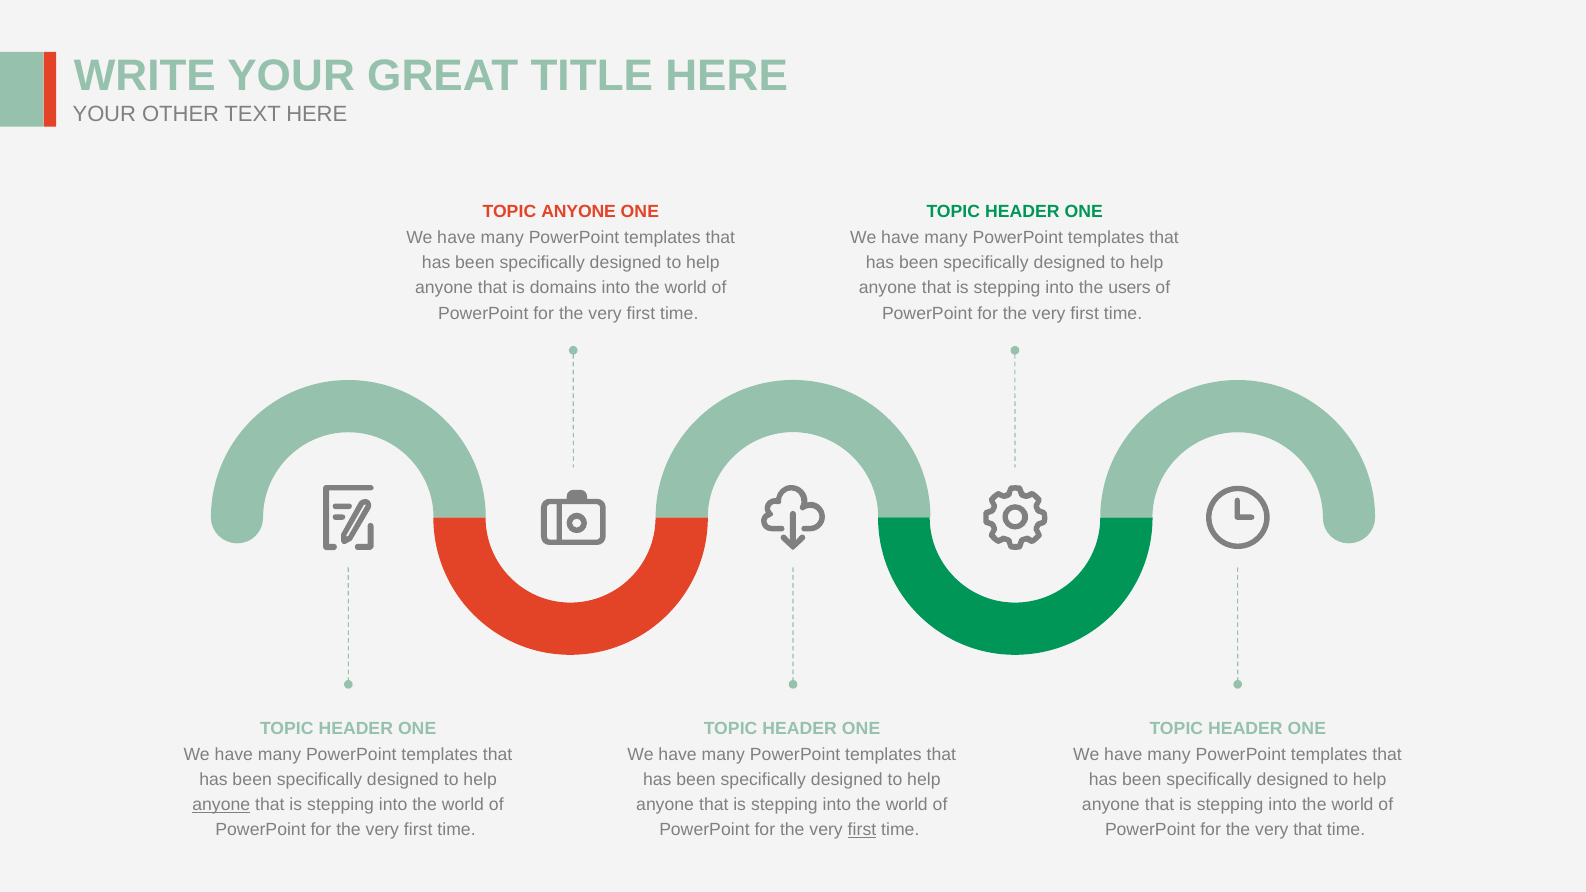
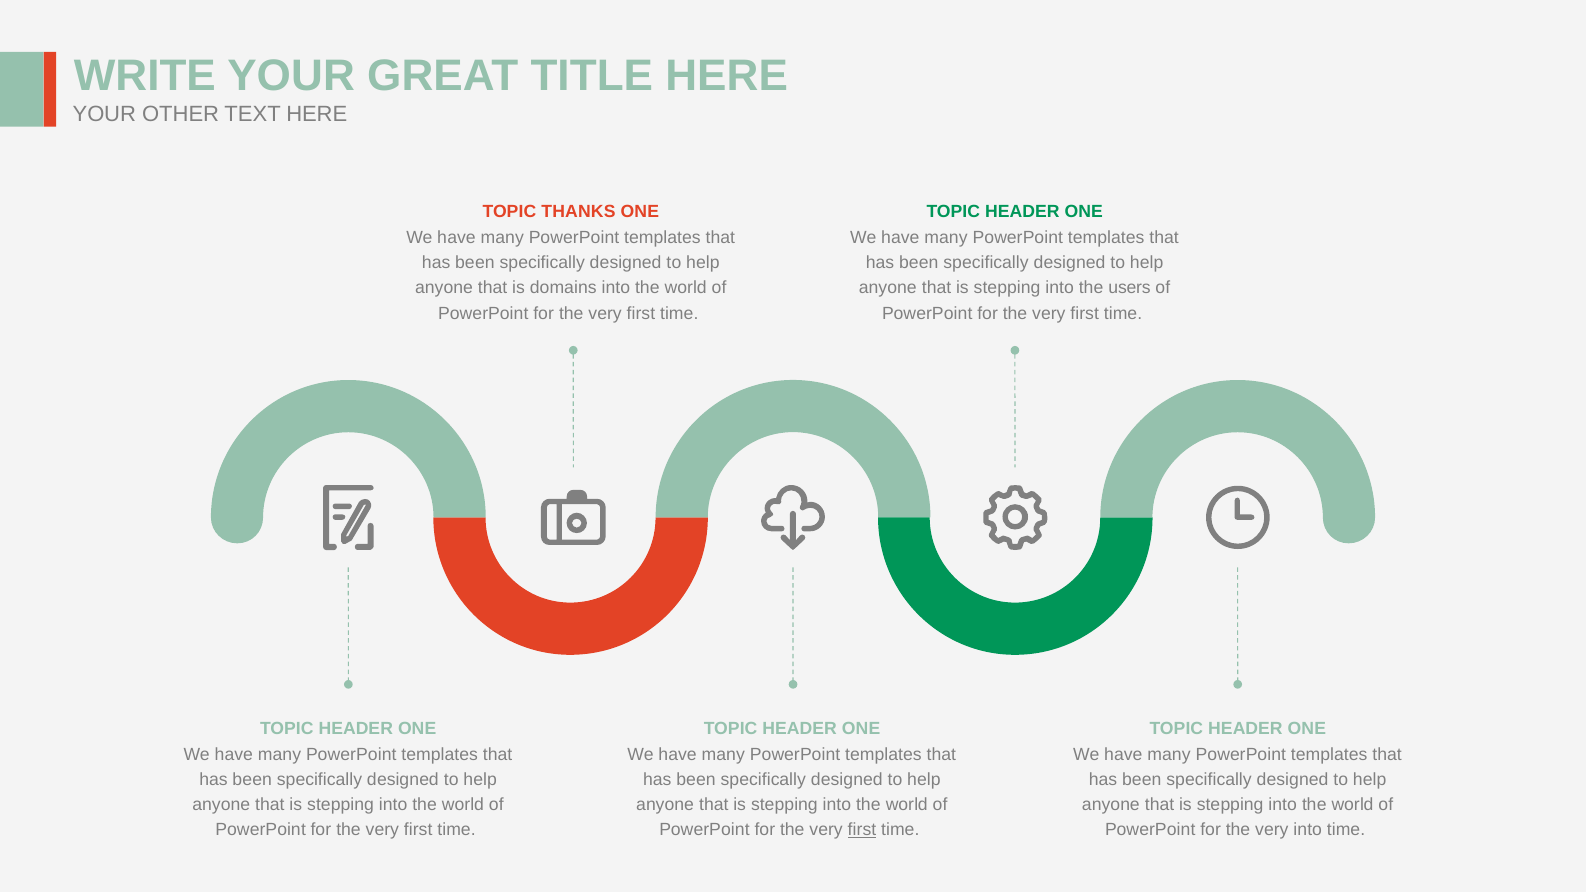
TOPIC ANYONE: ANYONE -> THANKS (578, 212)
anyone underline: present -> none (221, 805)
very that: that -> into (1308, 830)
